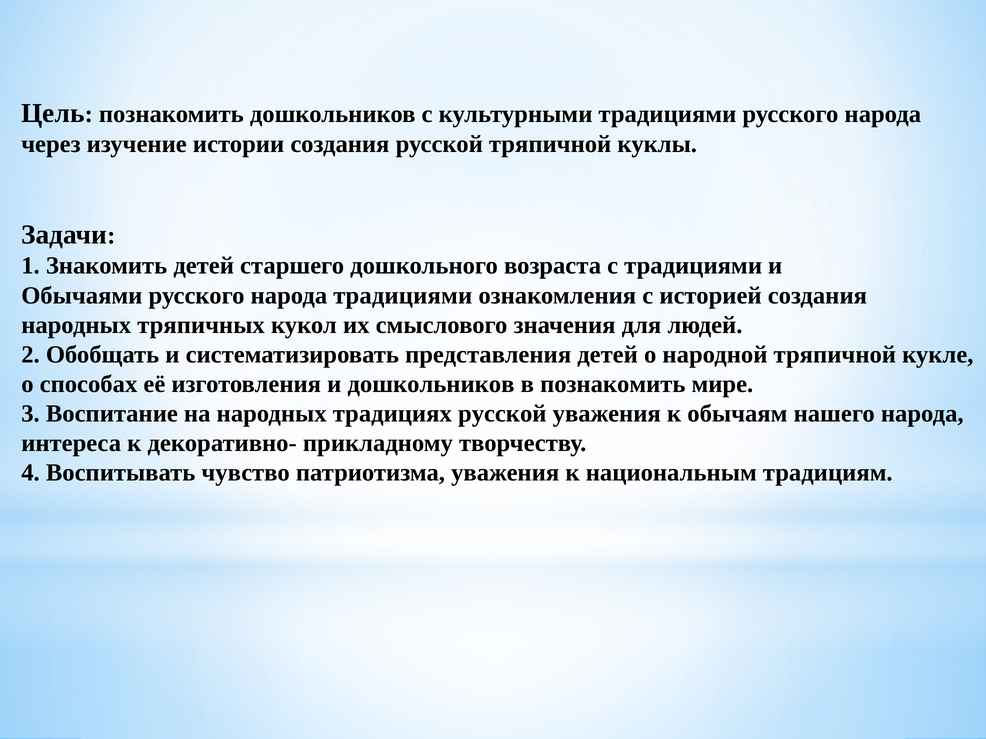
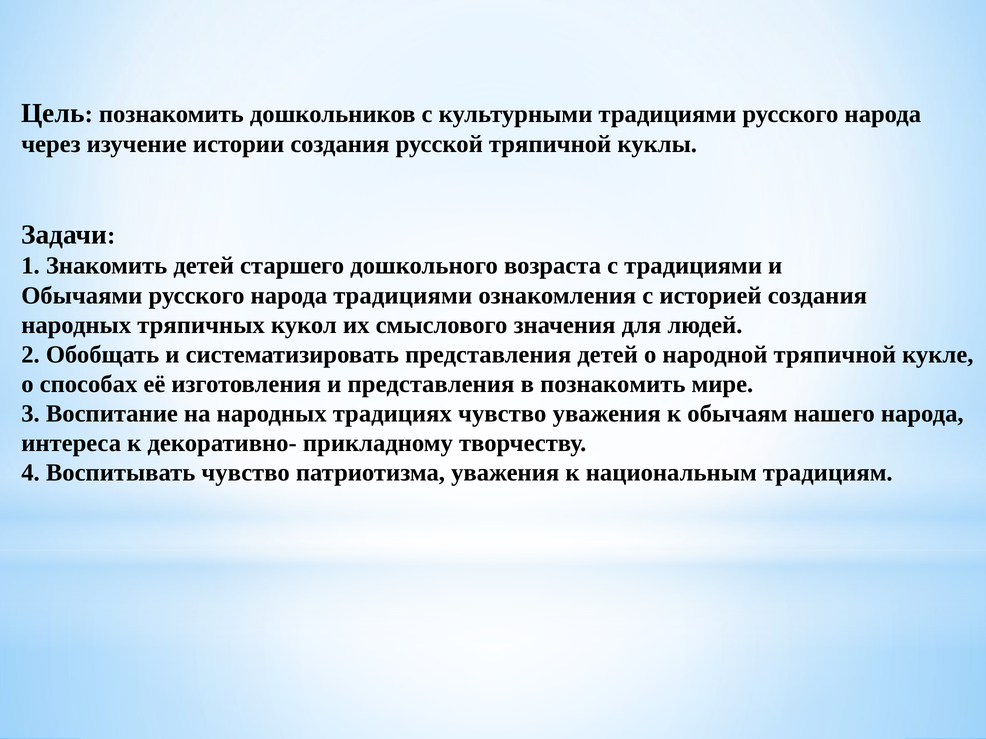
и дошкольников: дошкольников -> представления (431, 384)
традициях русской: русской -> чувство (502, 414)
